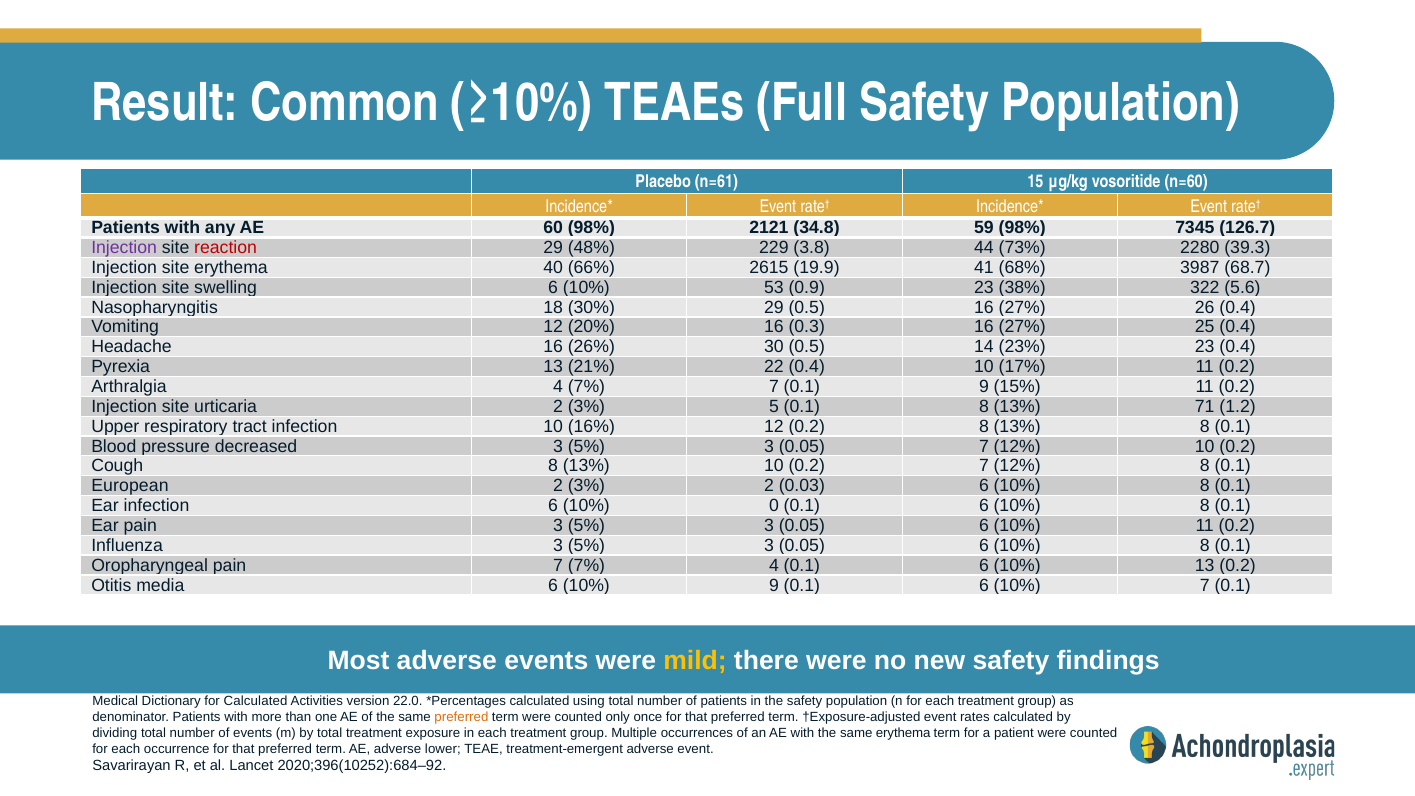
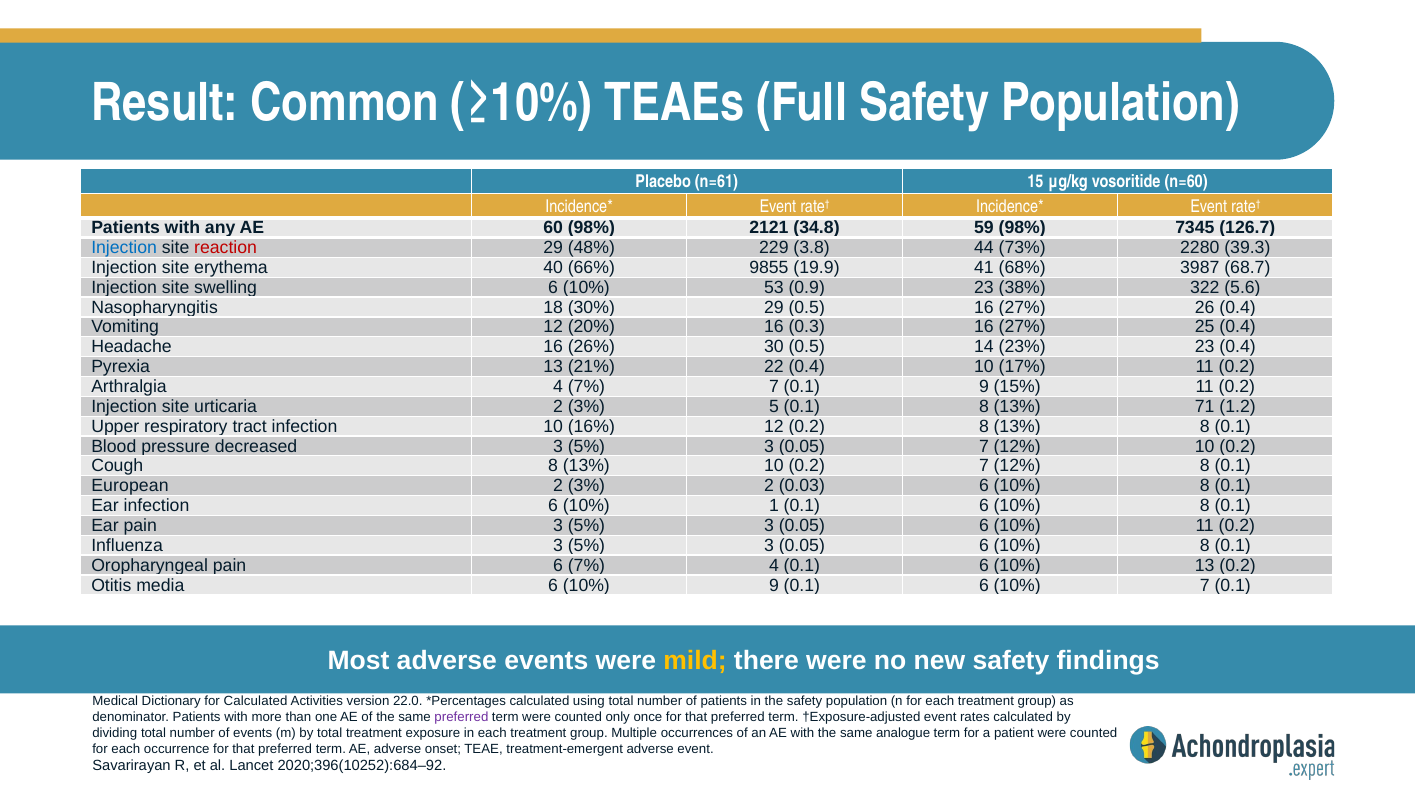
Injection colour: purple -> blue (124, 248)
2615: 2615 -> 9855 (769, 268)
0: 0 -> 1 (774, 506)
pain 7: 7 -> 6 (558, 565)
preferred colour: orange -> purple (461, 717)
same erythema: erythema -> analogue (903, 733)
adverse lower: lower -> onset (443, 749)
